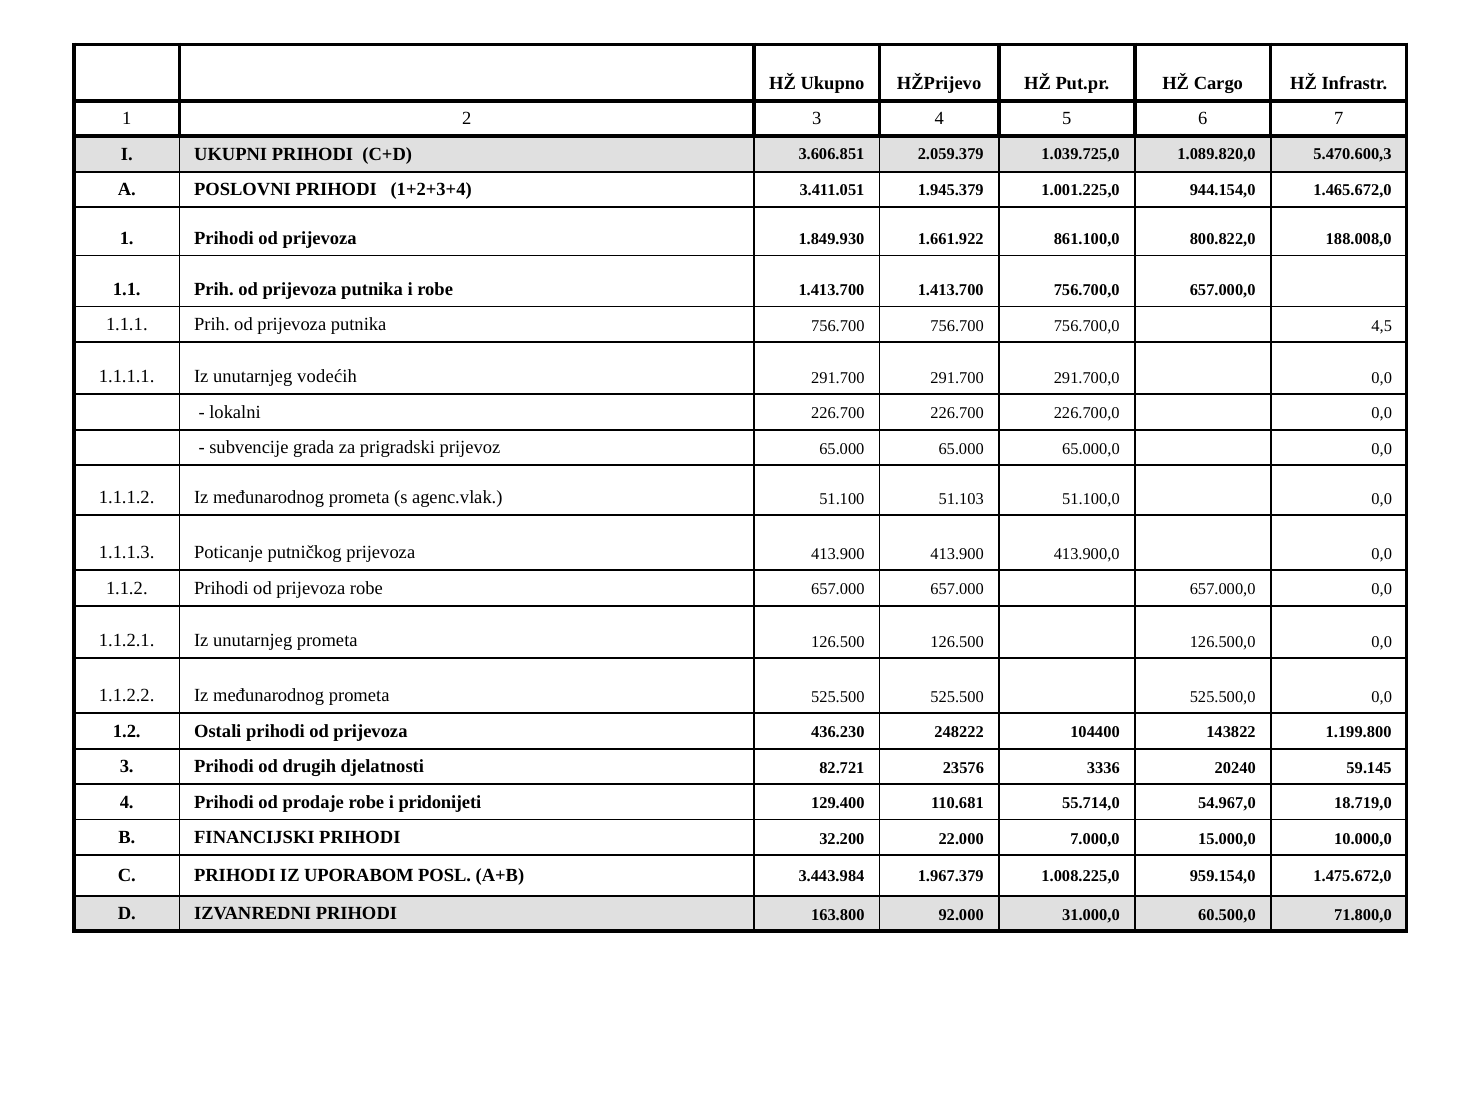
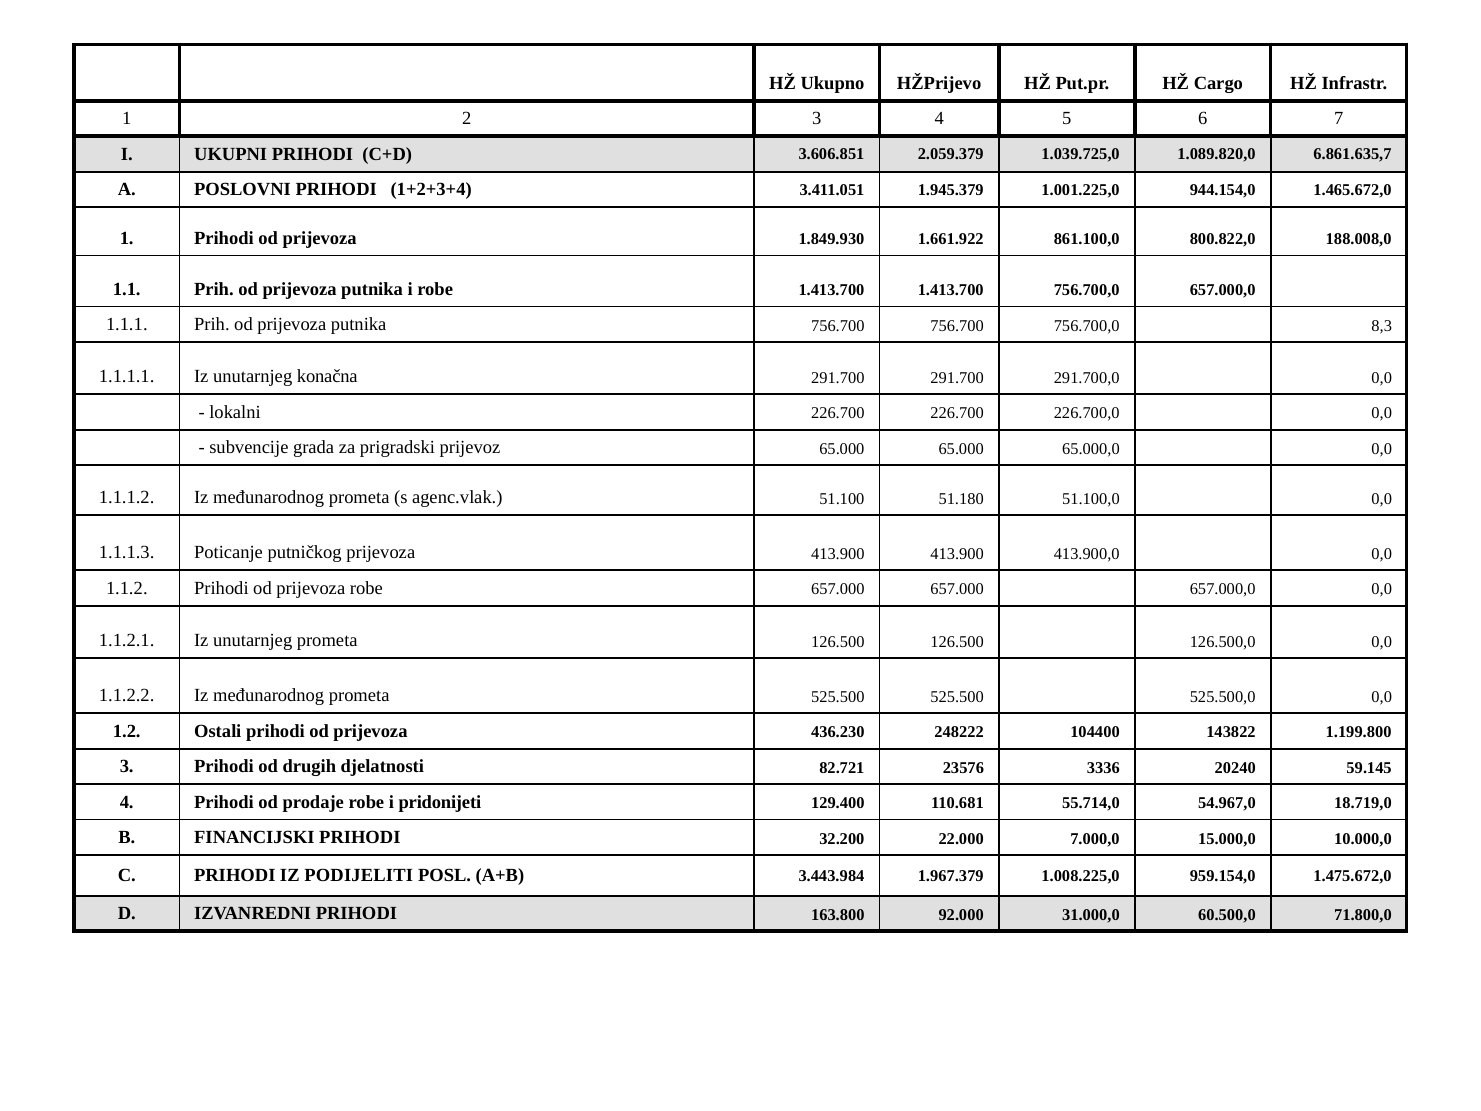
5.470.600,3: 5.470.600,3 -> 6.861.635,7 (1352, 154)
4,5: 4,5 -> 8,3 (1382, 326)
vodećih: vodećih -> konačna (327, 377)
51.103: 51.103 -> 51.180 (961, 499)
UPORABOM: UPORABOM -> PODIJELITI (359, 875)
